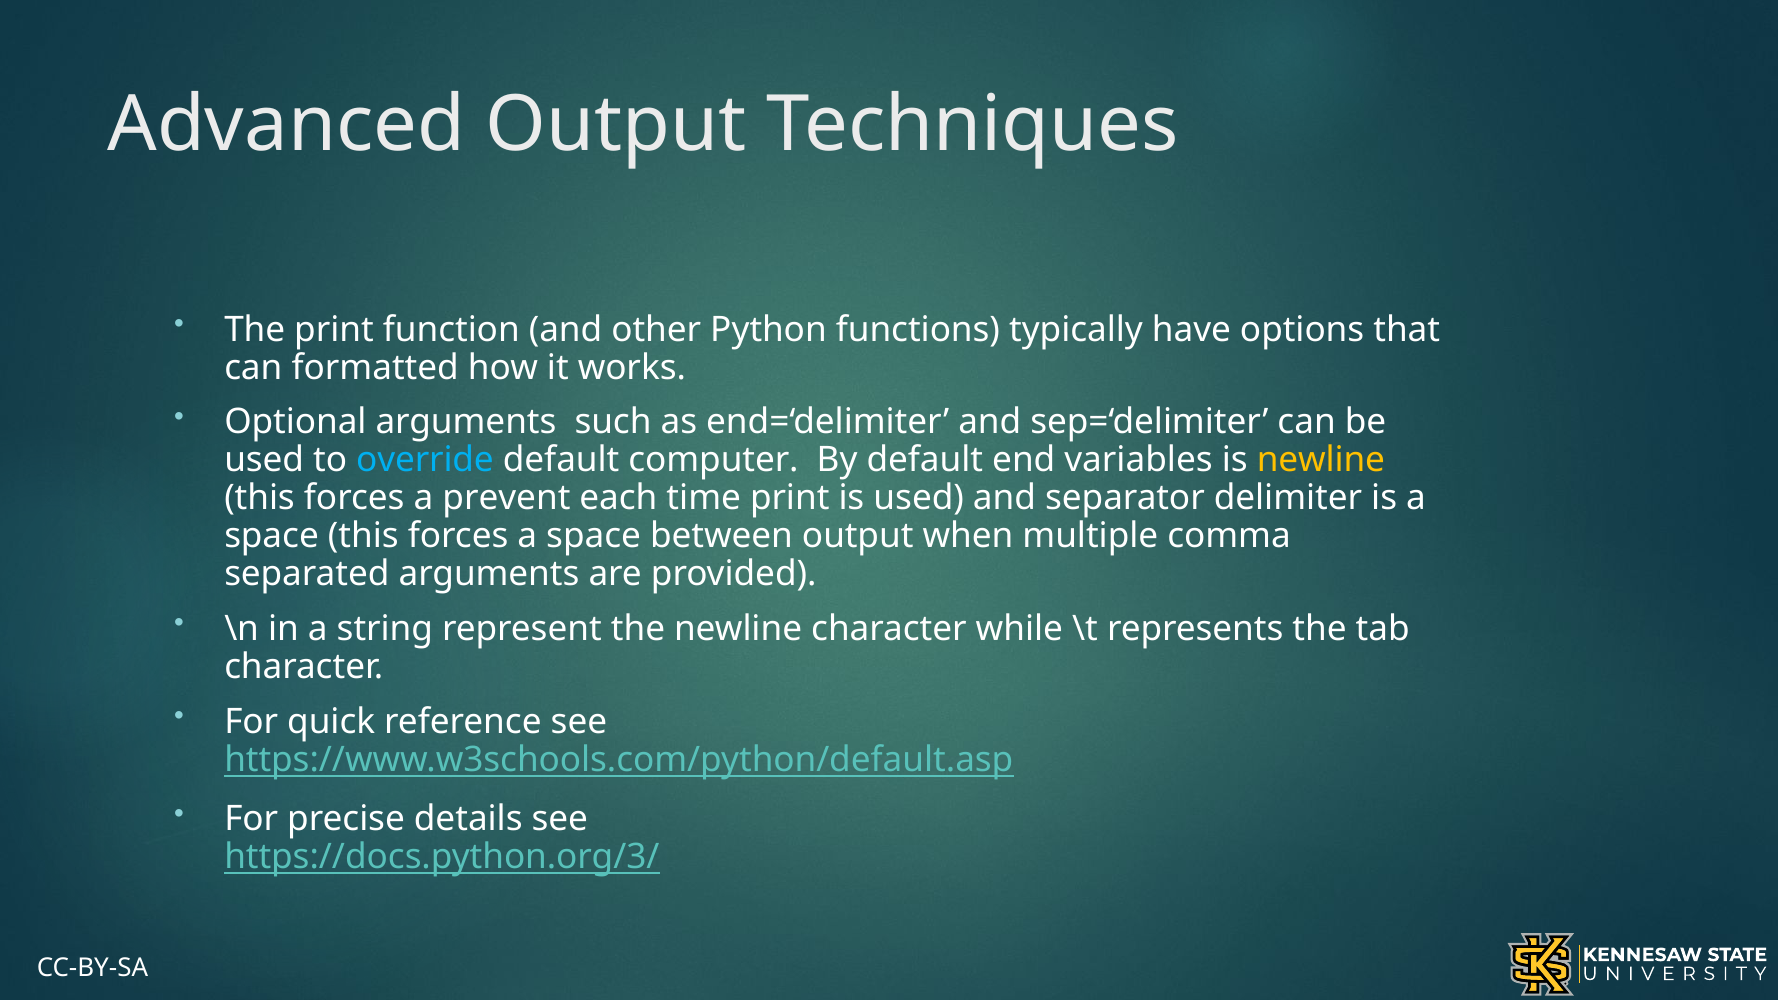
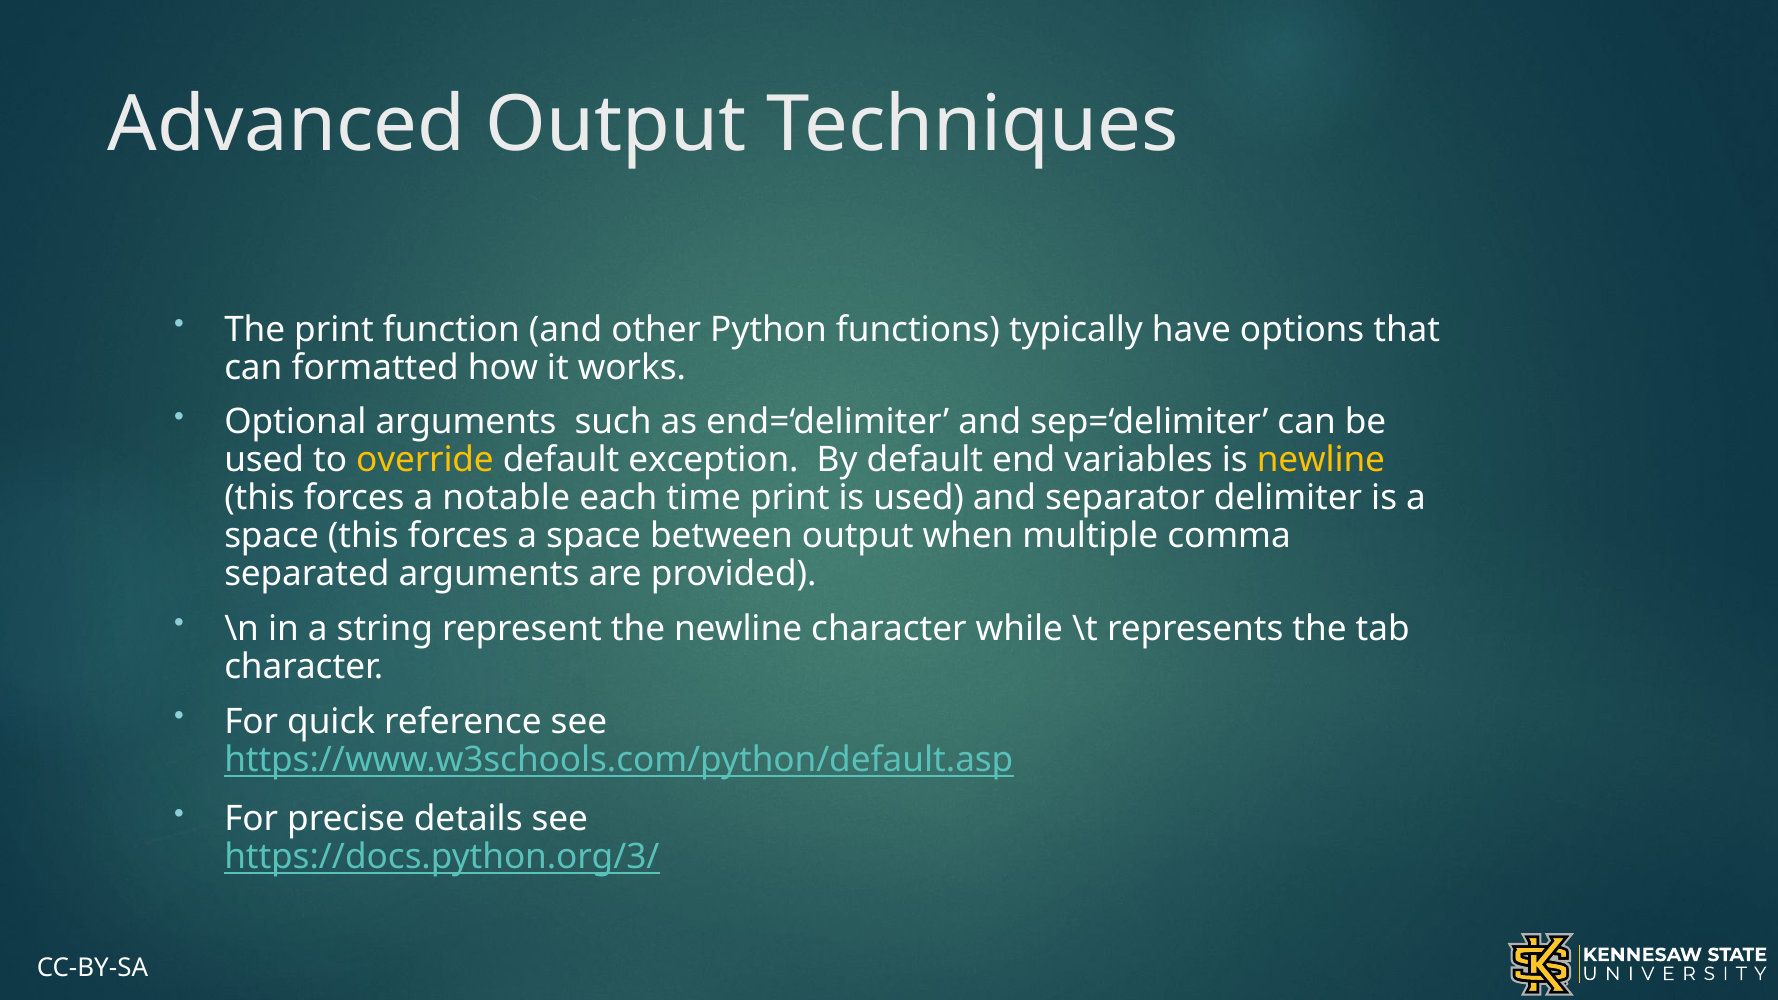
override colour: light blue -> yellow (425, 460)
computer: computer -> exception (714, 460)
prevent: prevent -> notable (506, 498)
